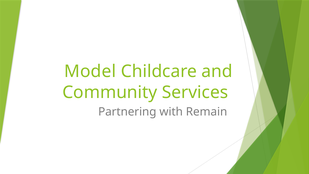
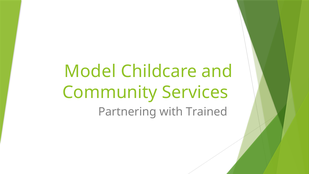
Remain: Remain -> Trained (207, 112)
